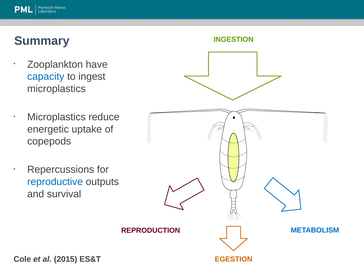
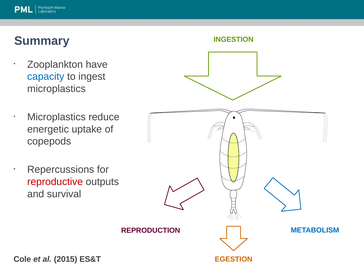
reproductive colour: blue -> red (55, 182)
